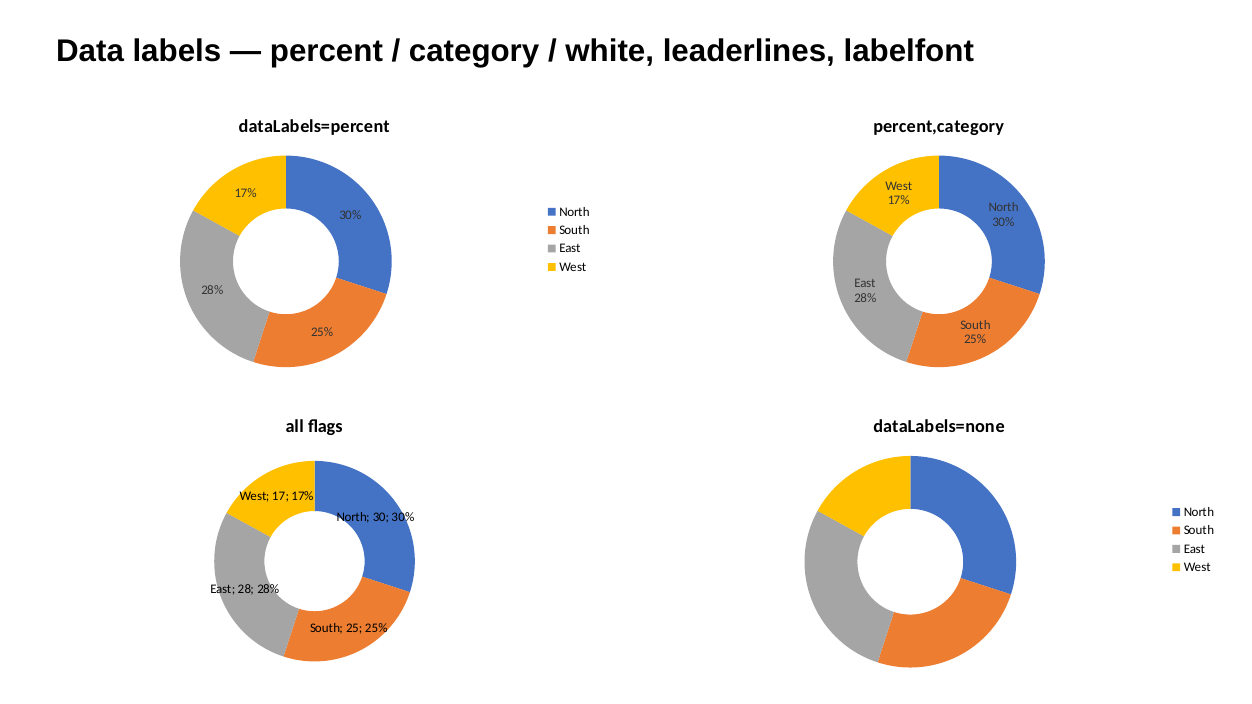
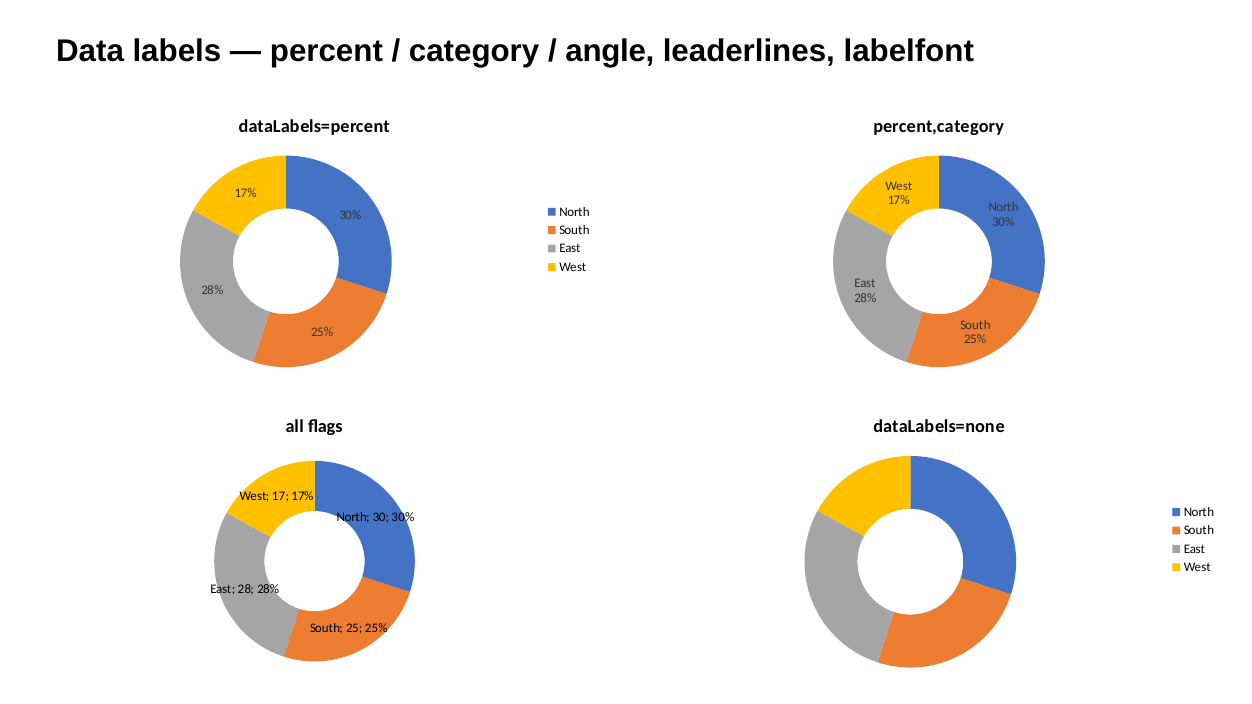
white: white -> angle (610, 51)
